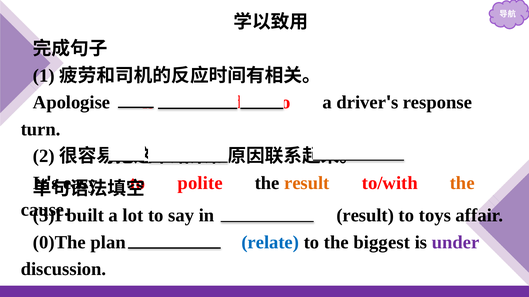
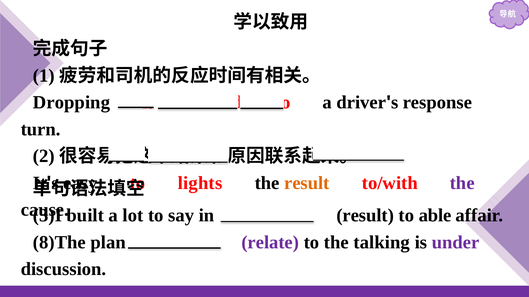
Apologise: Apologise -> Dropping (72, 103)
polite: polite -> lights (200, 183)
the colour: orange -> purple (462, 183)
toys: toys -> able (435, 216)
0)The: 0)The -> 8)The (59, 243)
relate colour: blue -> purple (270, 243)
biggest: biggest -> talking (382, 243)
